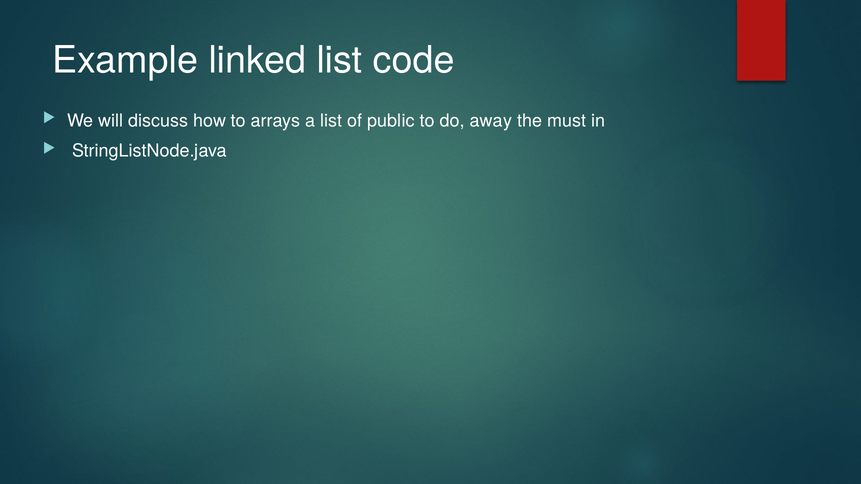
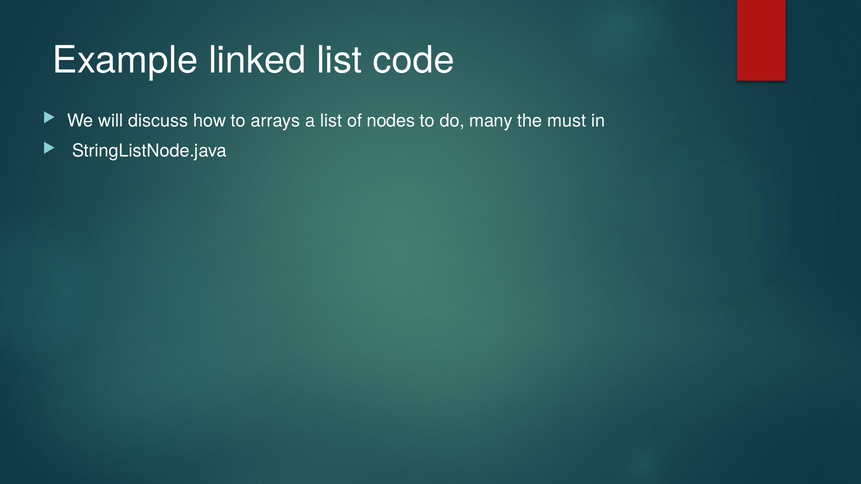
public: public -> nodes (391, 121)
away: away -> many (491, 121)
